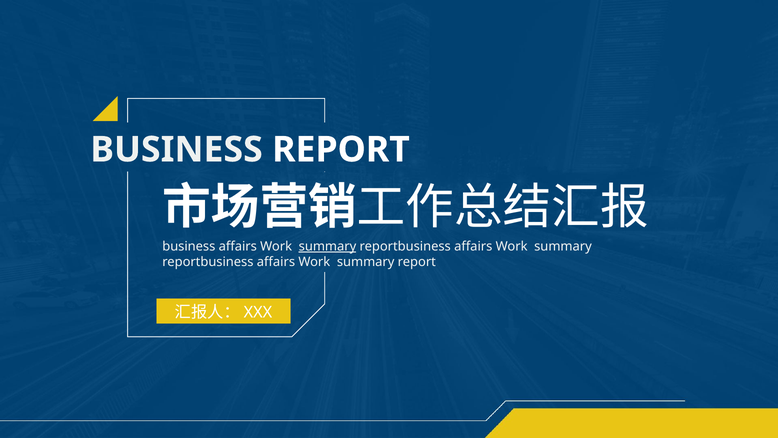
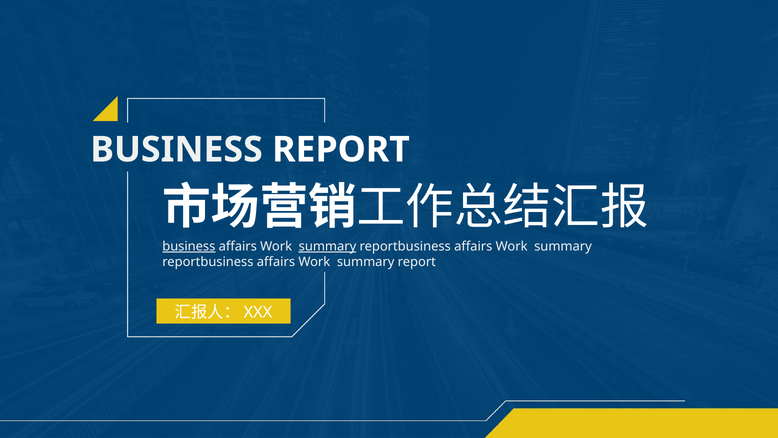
business underline: none -> present (189, 246)
